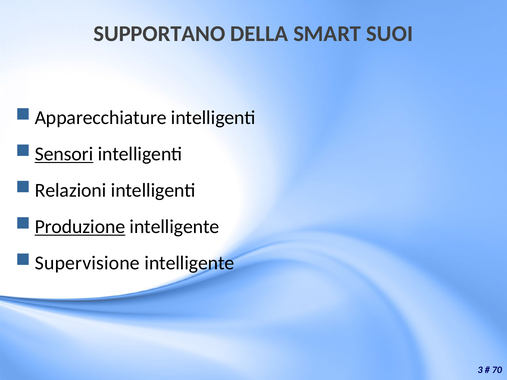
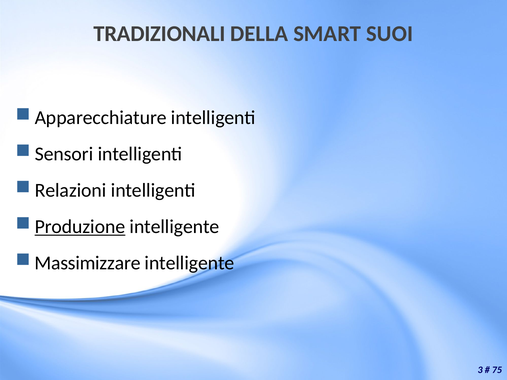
SUPPORTANO: SUPPORTANO -> TRADIZIONALI (159, 34)
Sensori underline: present -> none (64, 154)
Supervisione: Supervisione -> Massimizzare (88, 263)
70: 70 -> 75 (497, 370)
